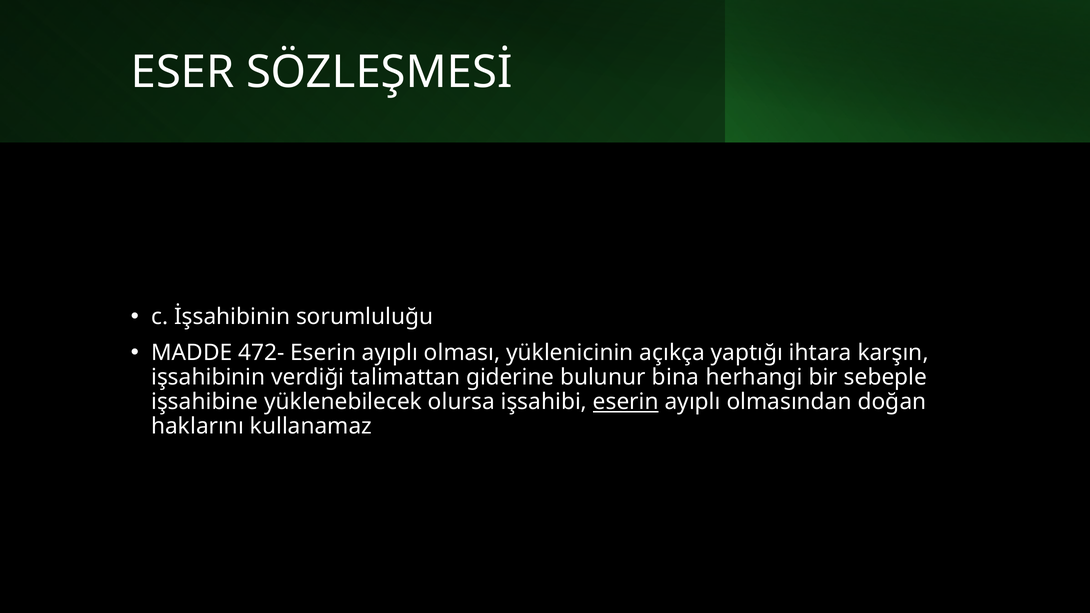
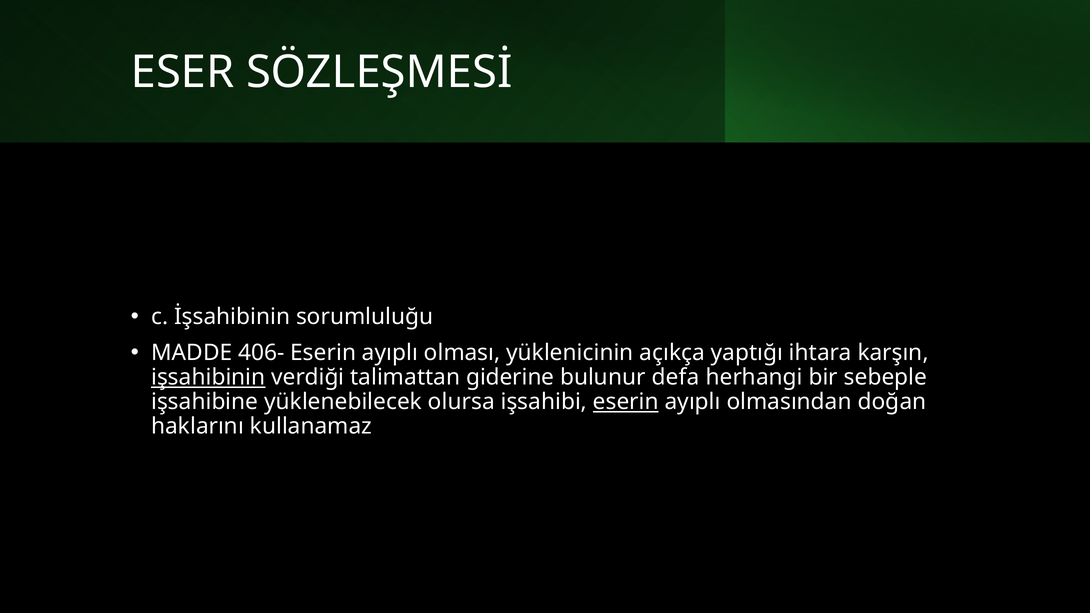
472-: 472- -> 406- (261, 353)
işsahibinin underline: none -> present (208, 377)
bina: bina -> defa (676, 377)
